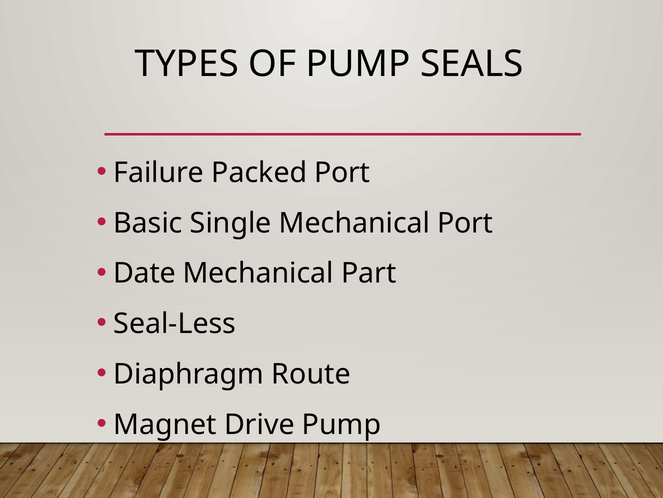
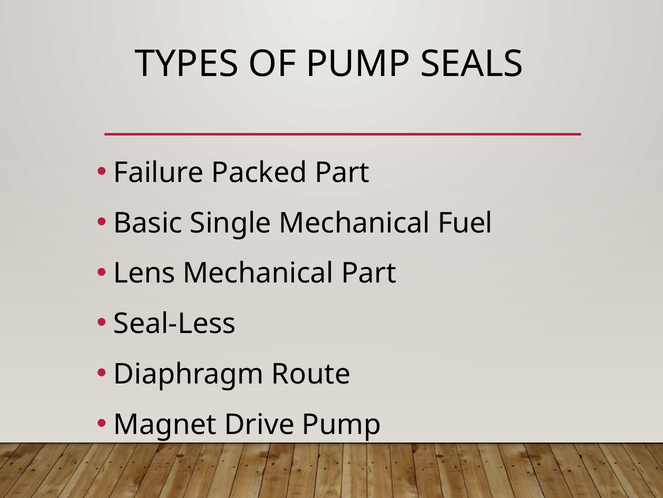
Packed Port: Port -> Part (342, 172)
Mechanical Port: Port -> Fuel (465, 223)
Date: Date -> Lens (144, 273)
